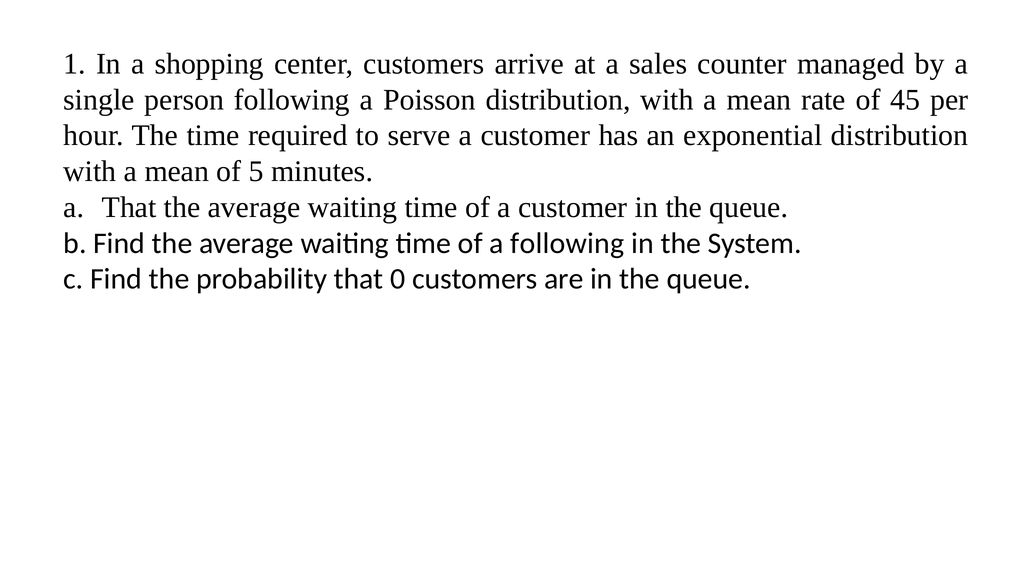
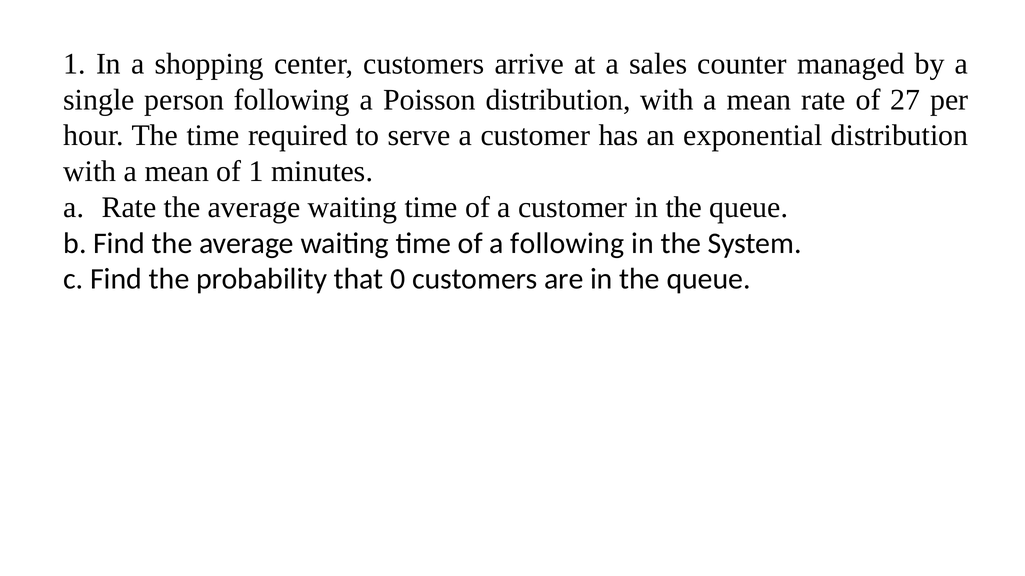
45: 45 -> 27 (905, 100)
of 5: 5 -> 1 (256, 172)
a That: That -> Rate (129, 207)
